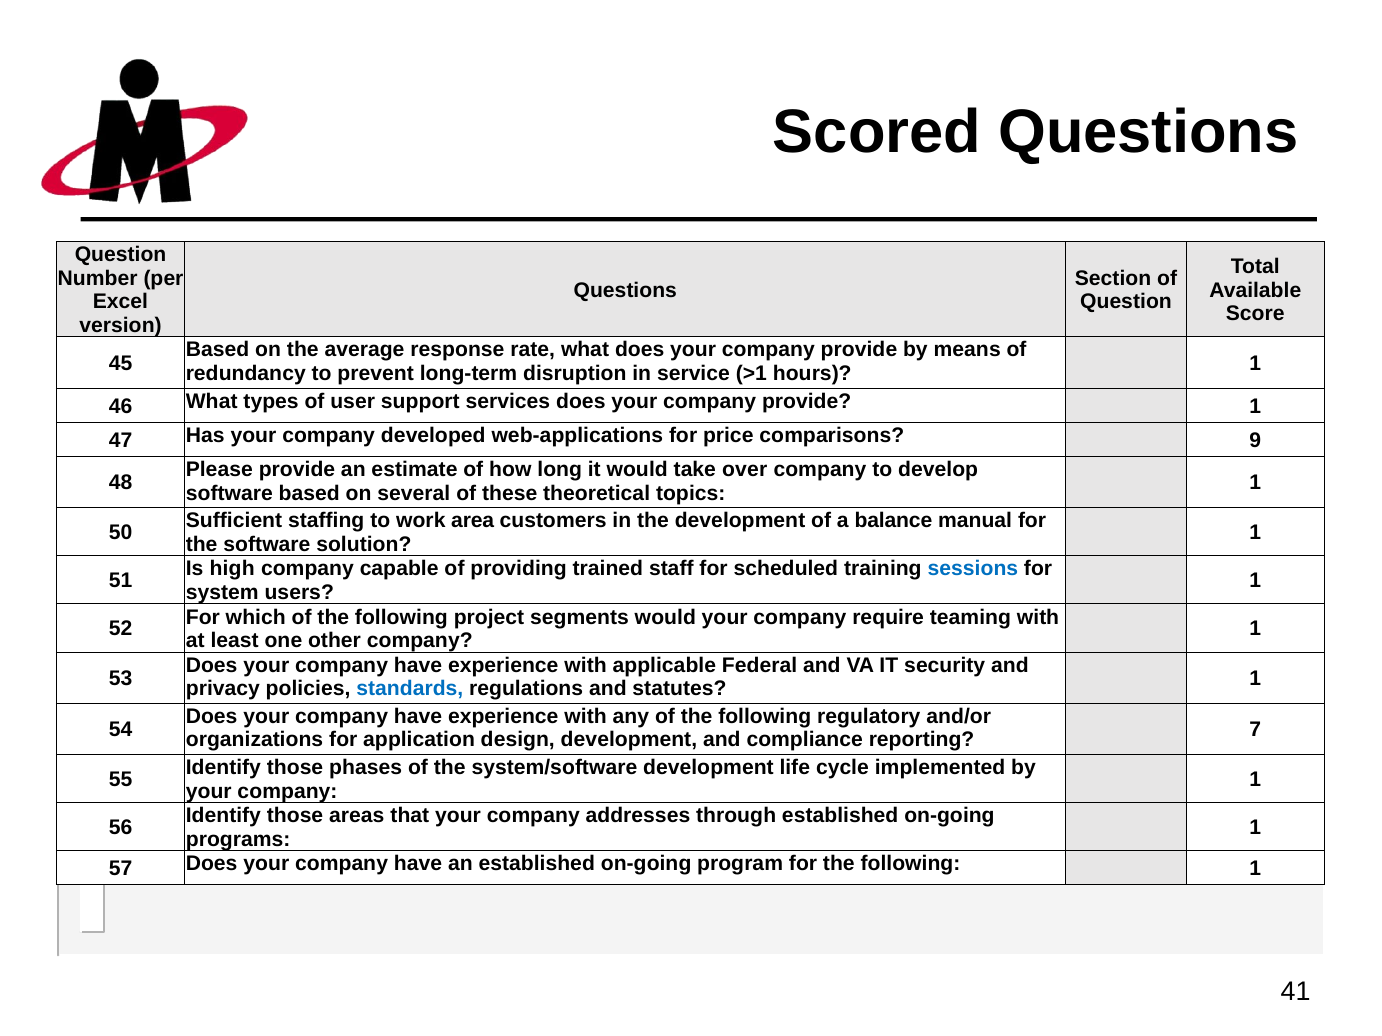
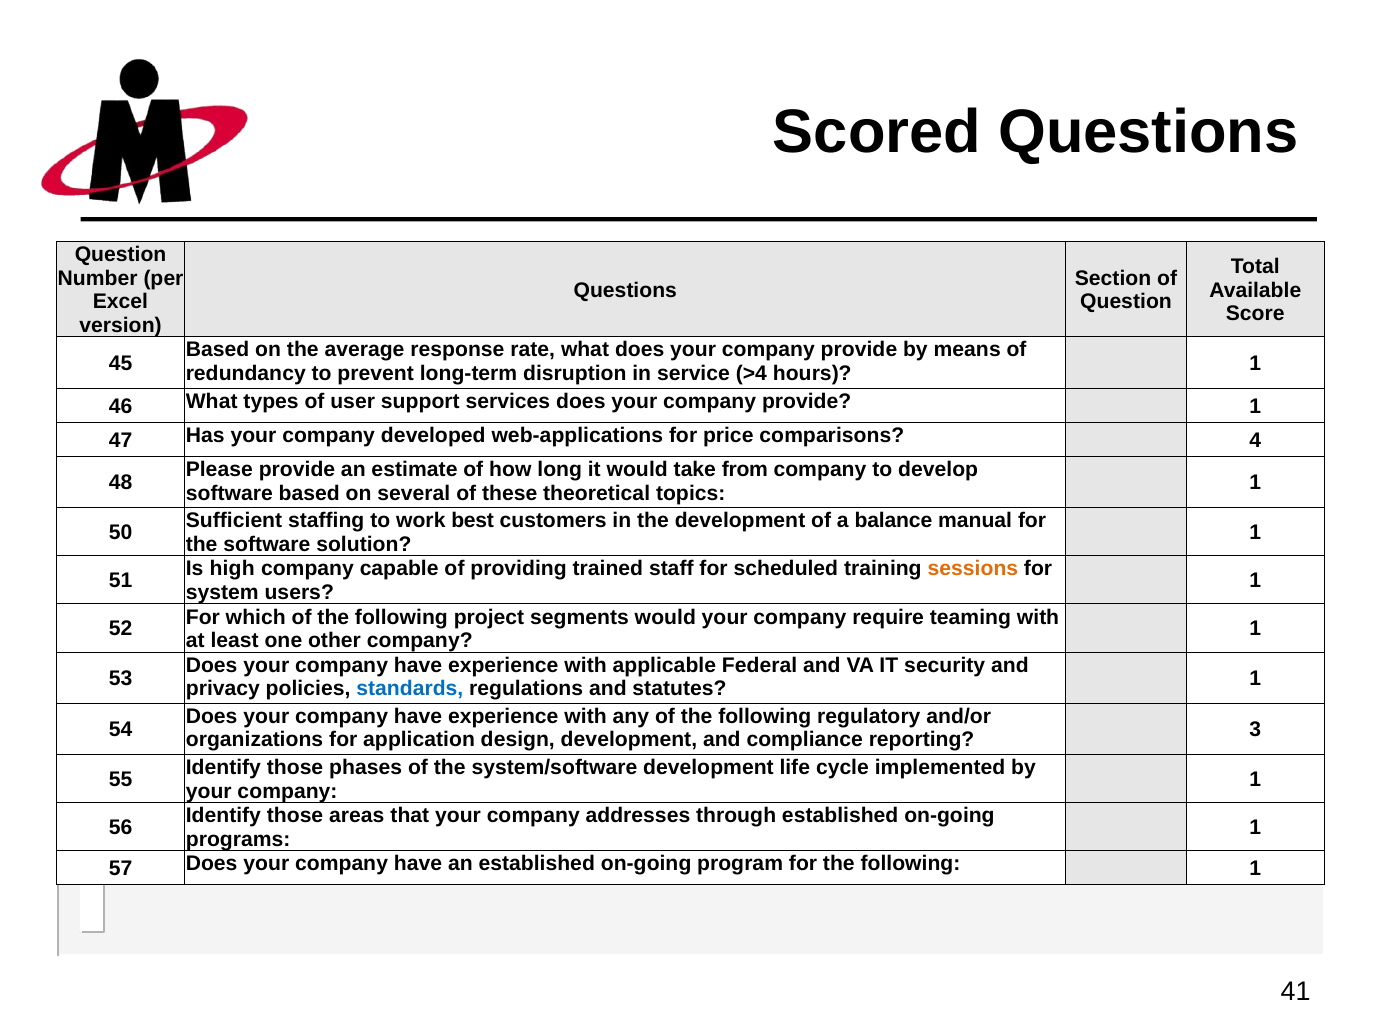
>1: >1 -> >4 (751, 374)
9: 9 -> 4 (1255, 440)
over: over -> from (745, 470)
area: area -> best (473, 521)
sessions colour: blue -> orange (973, 569)
7: 7 -> 3 (1255, 730)
